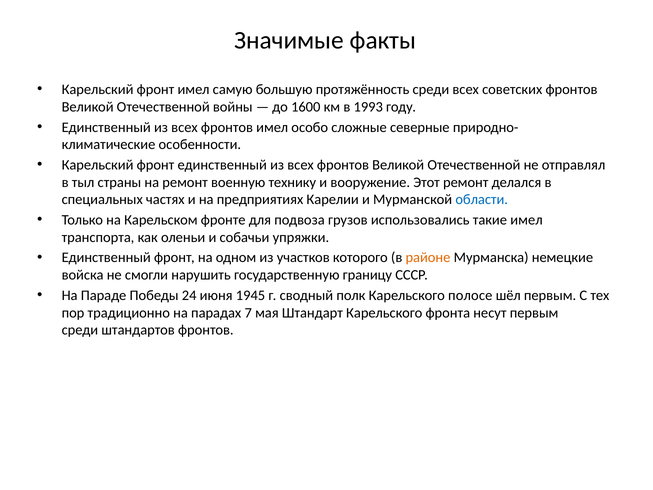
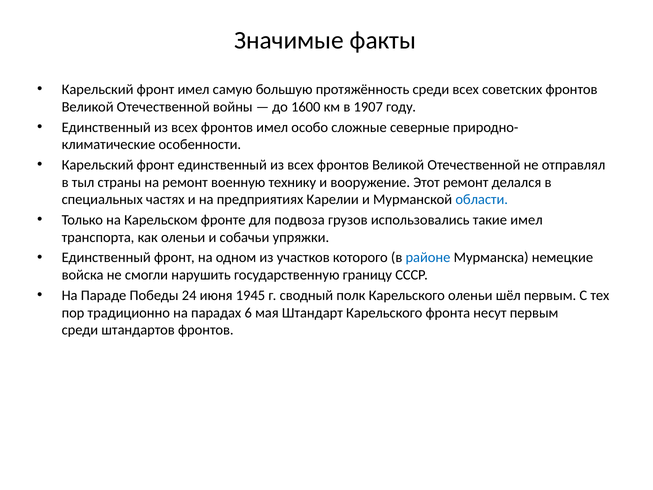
1993: 1993 -> 1907 (368, 107)
районе colour: orange -> blue (428, 258)
Карельского полосе: полосе -> оленьи (470, 295)
7: 7 -> 6 (248, 313)
